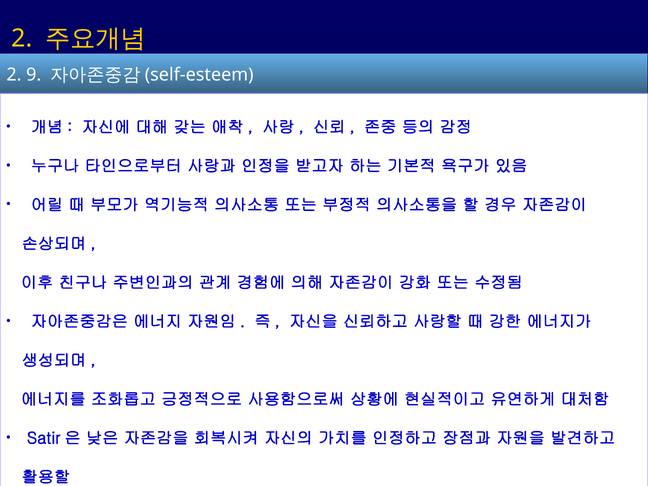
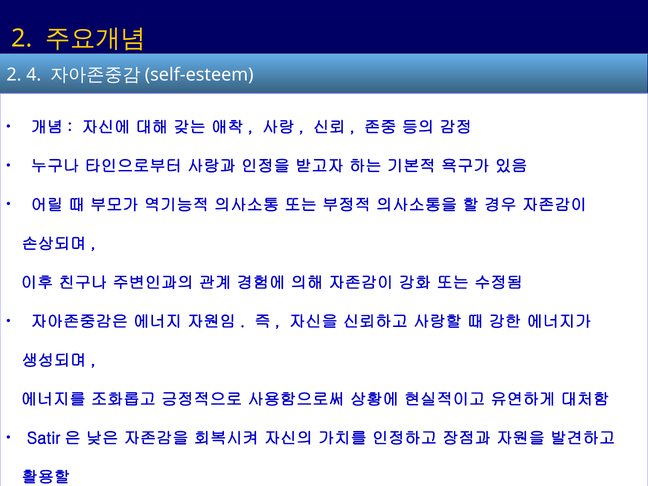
9: 9 -> 4 (34, 75)
